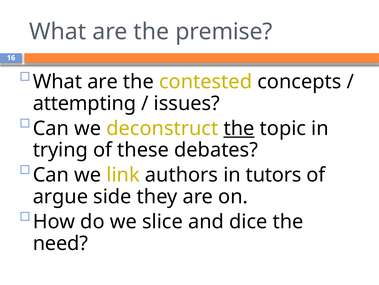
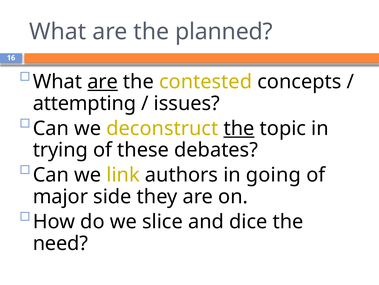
premise: premise -> planned (224, 32)
are underline: none -> present (103, 82)
tutors: tutors -> going (273, 175)
argue: argue -> major (60, 196)
